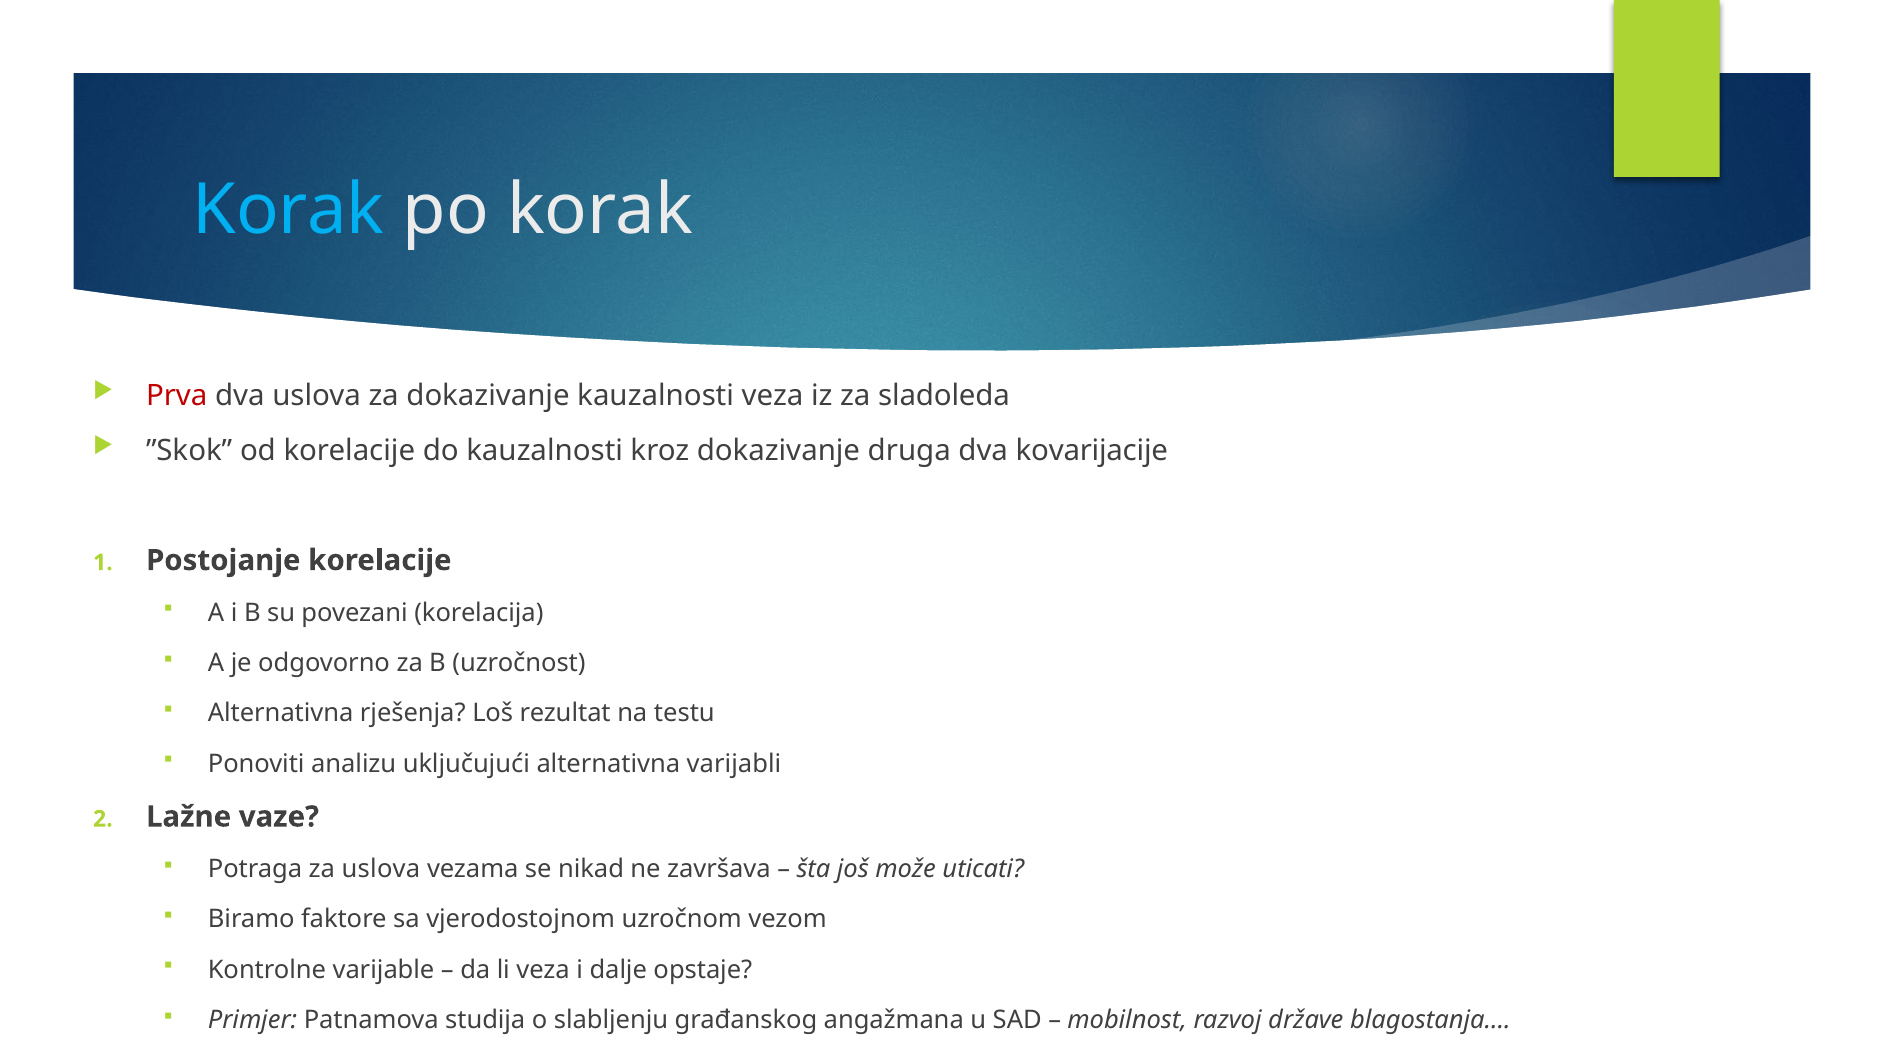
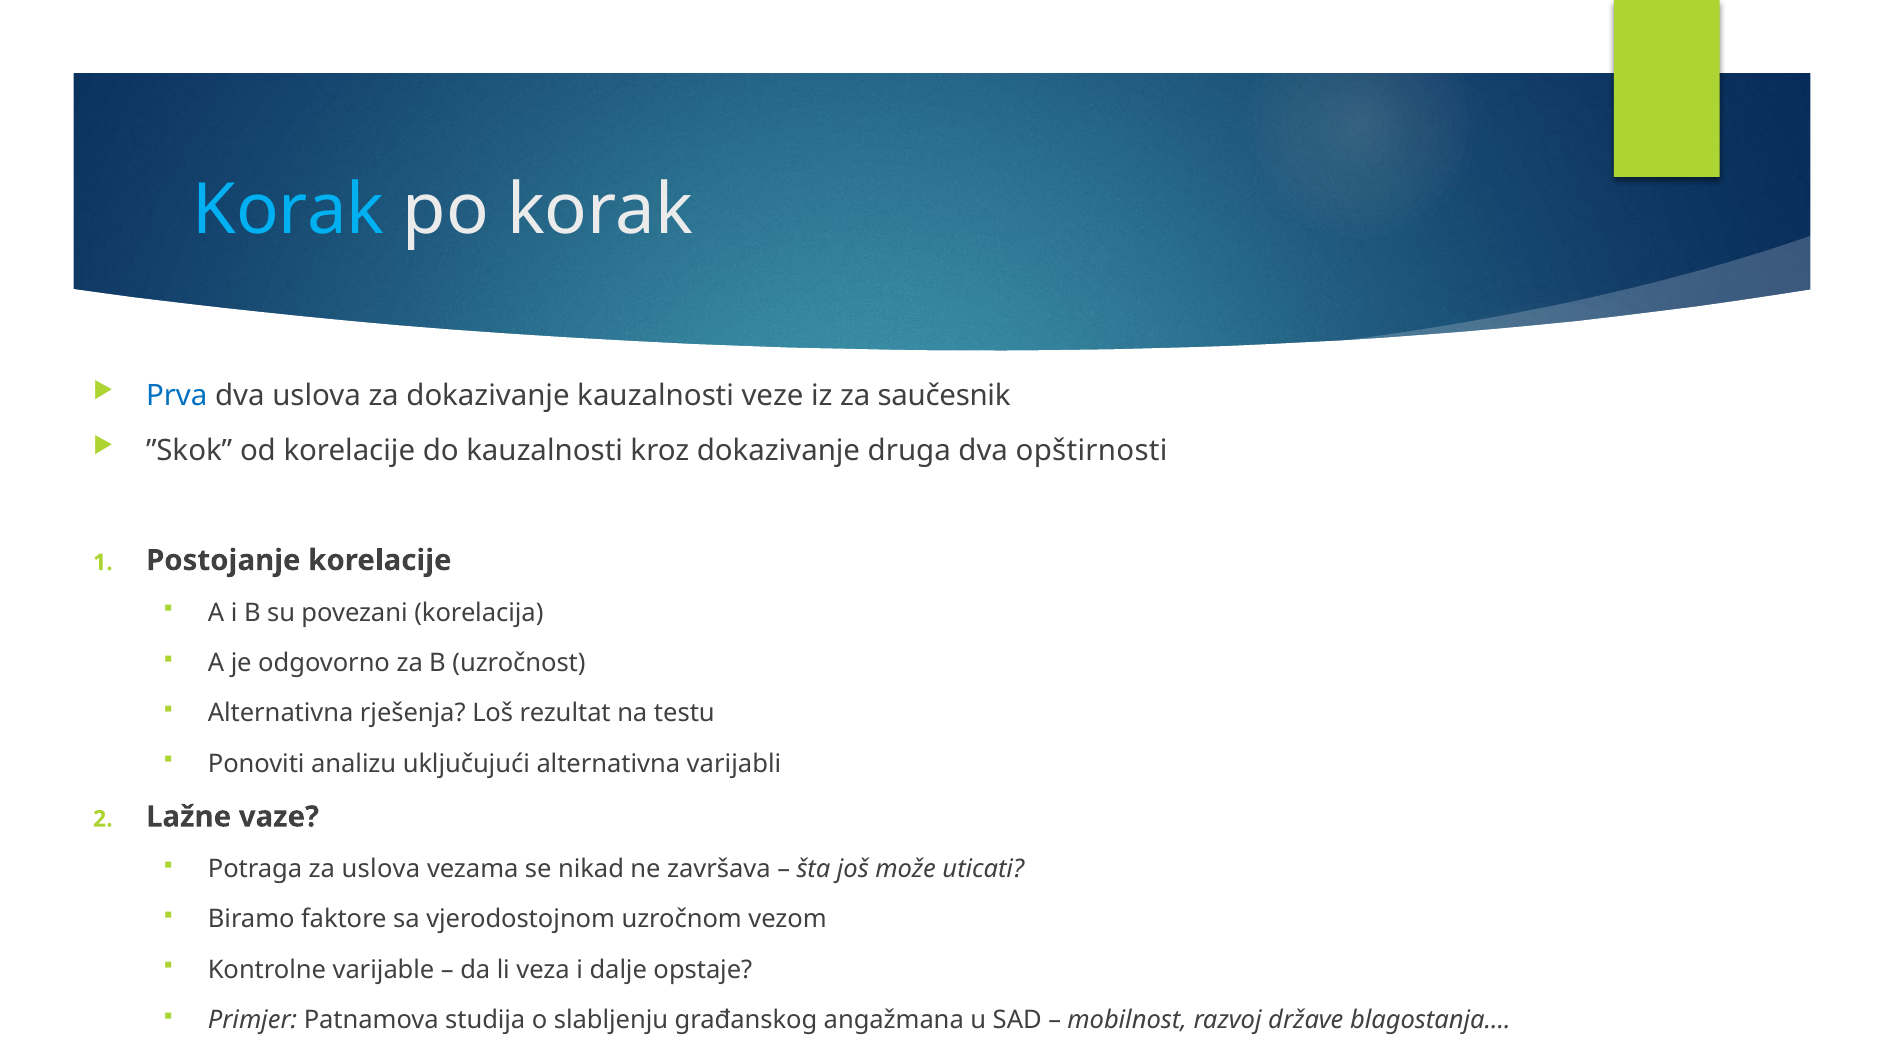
Prva colour: red -> blue (177, 395)
kauzalnosti veza: veza -> veze (773, 395)
sladoleda: sladoleda -> saučesnik (944, 395)
kovarijacije: kovarijacije -> opštirnosti (1092, 450)
